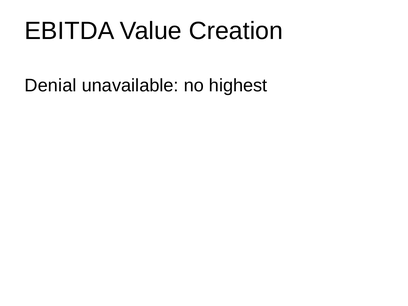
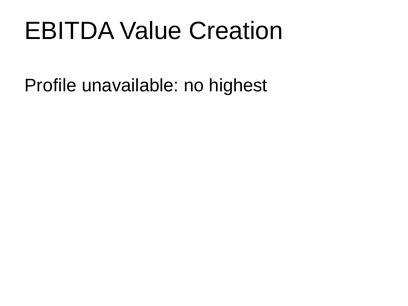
Denial: Denial -> Profile (51, 86)
